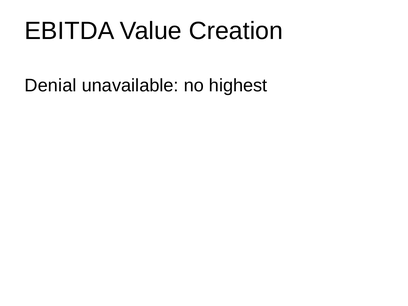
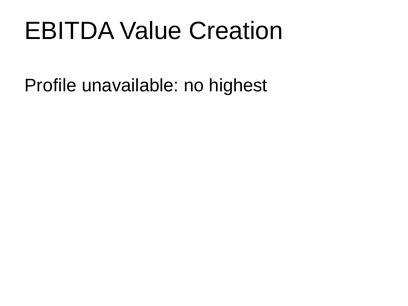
Denial: Denial -> Profile (51, 86)
